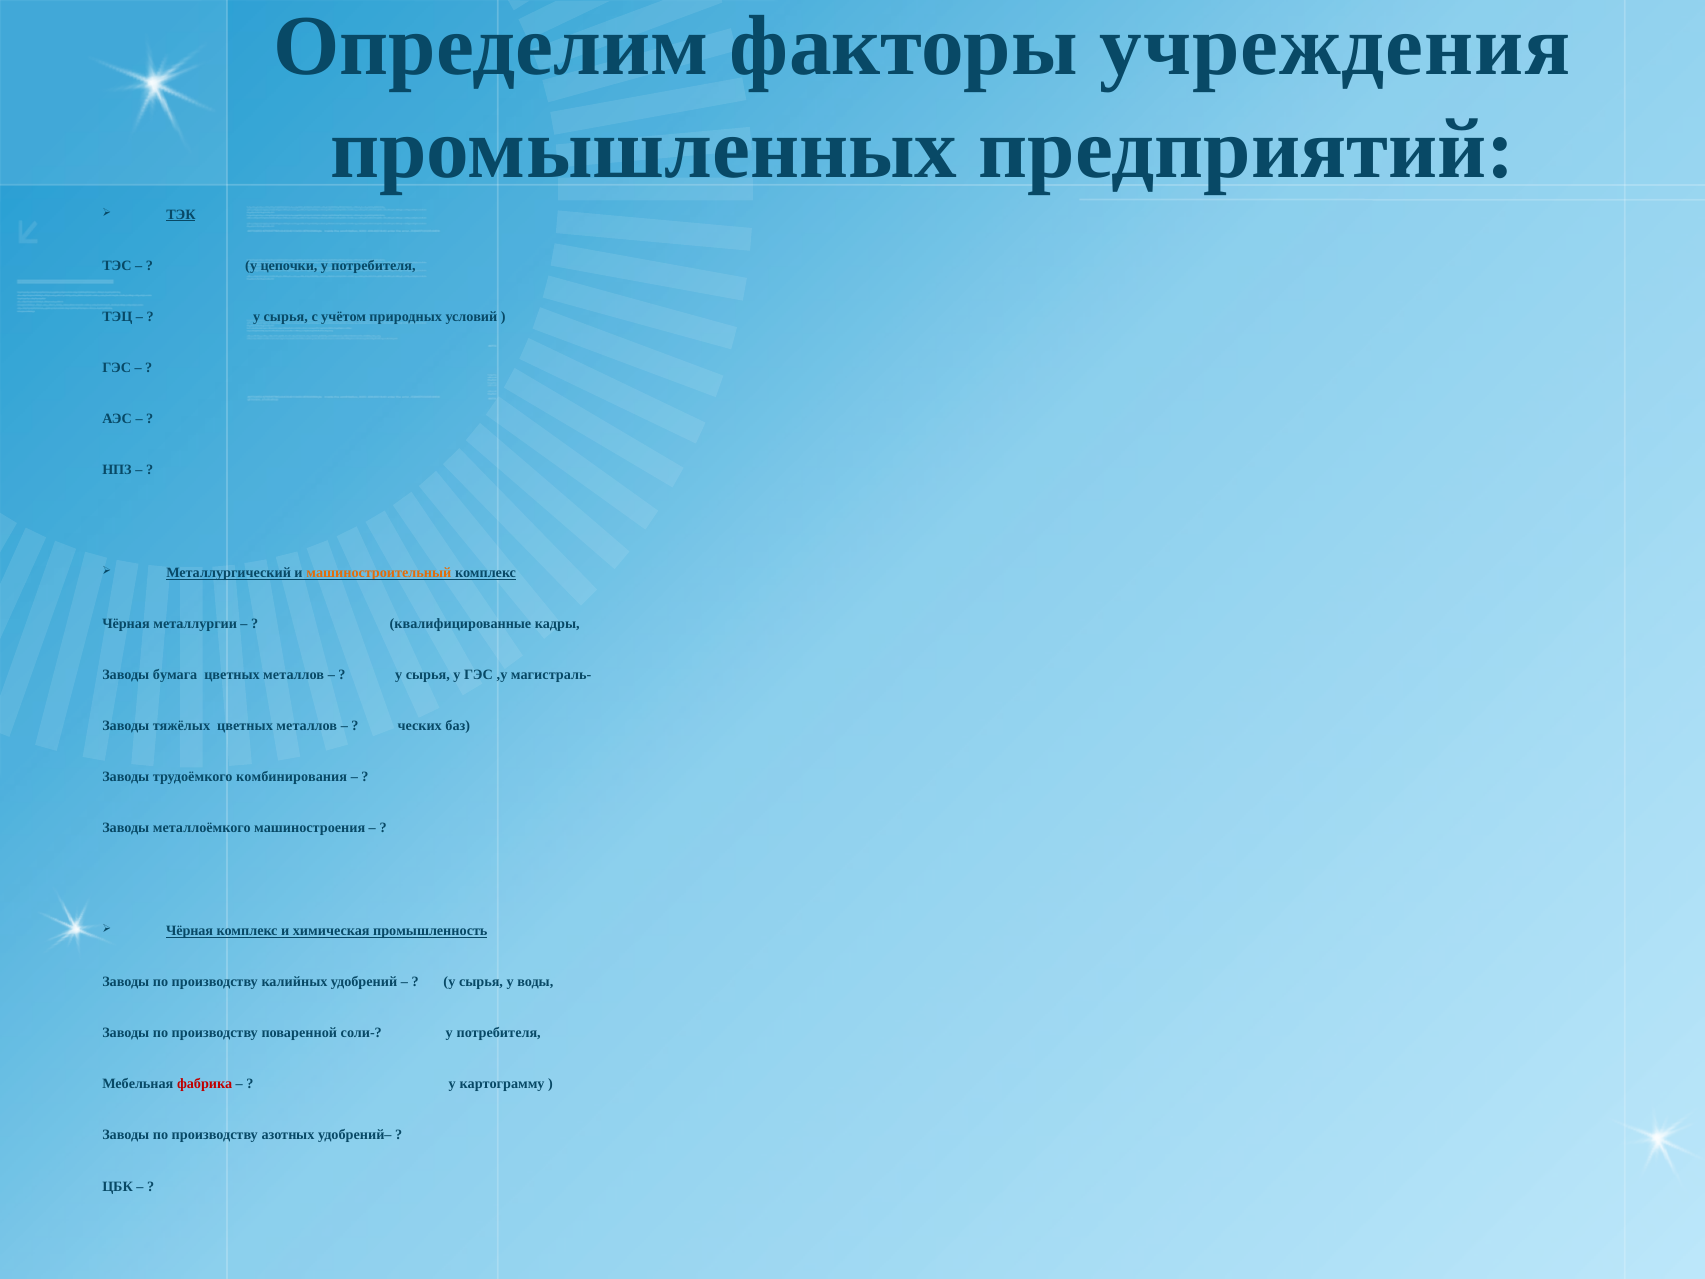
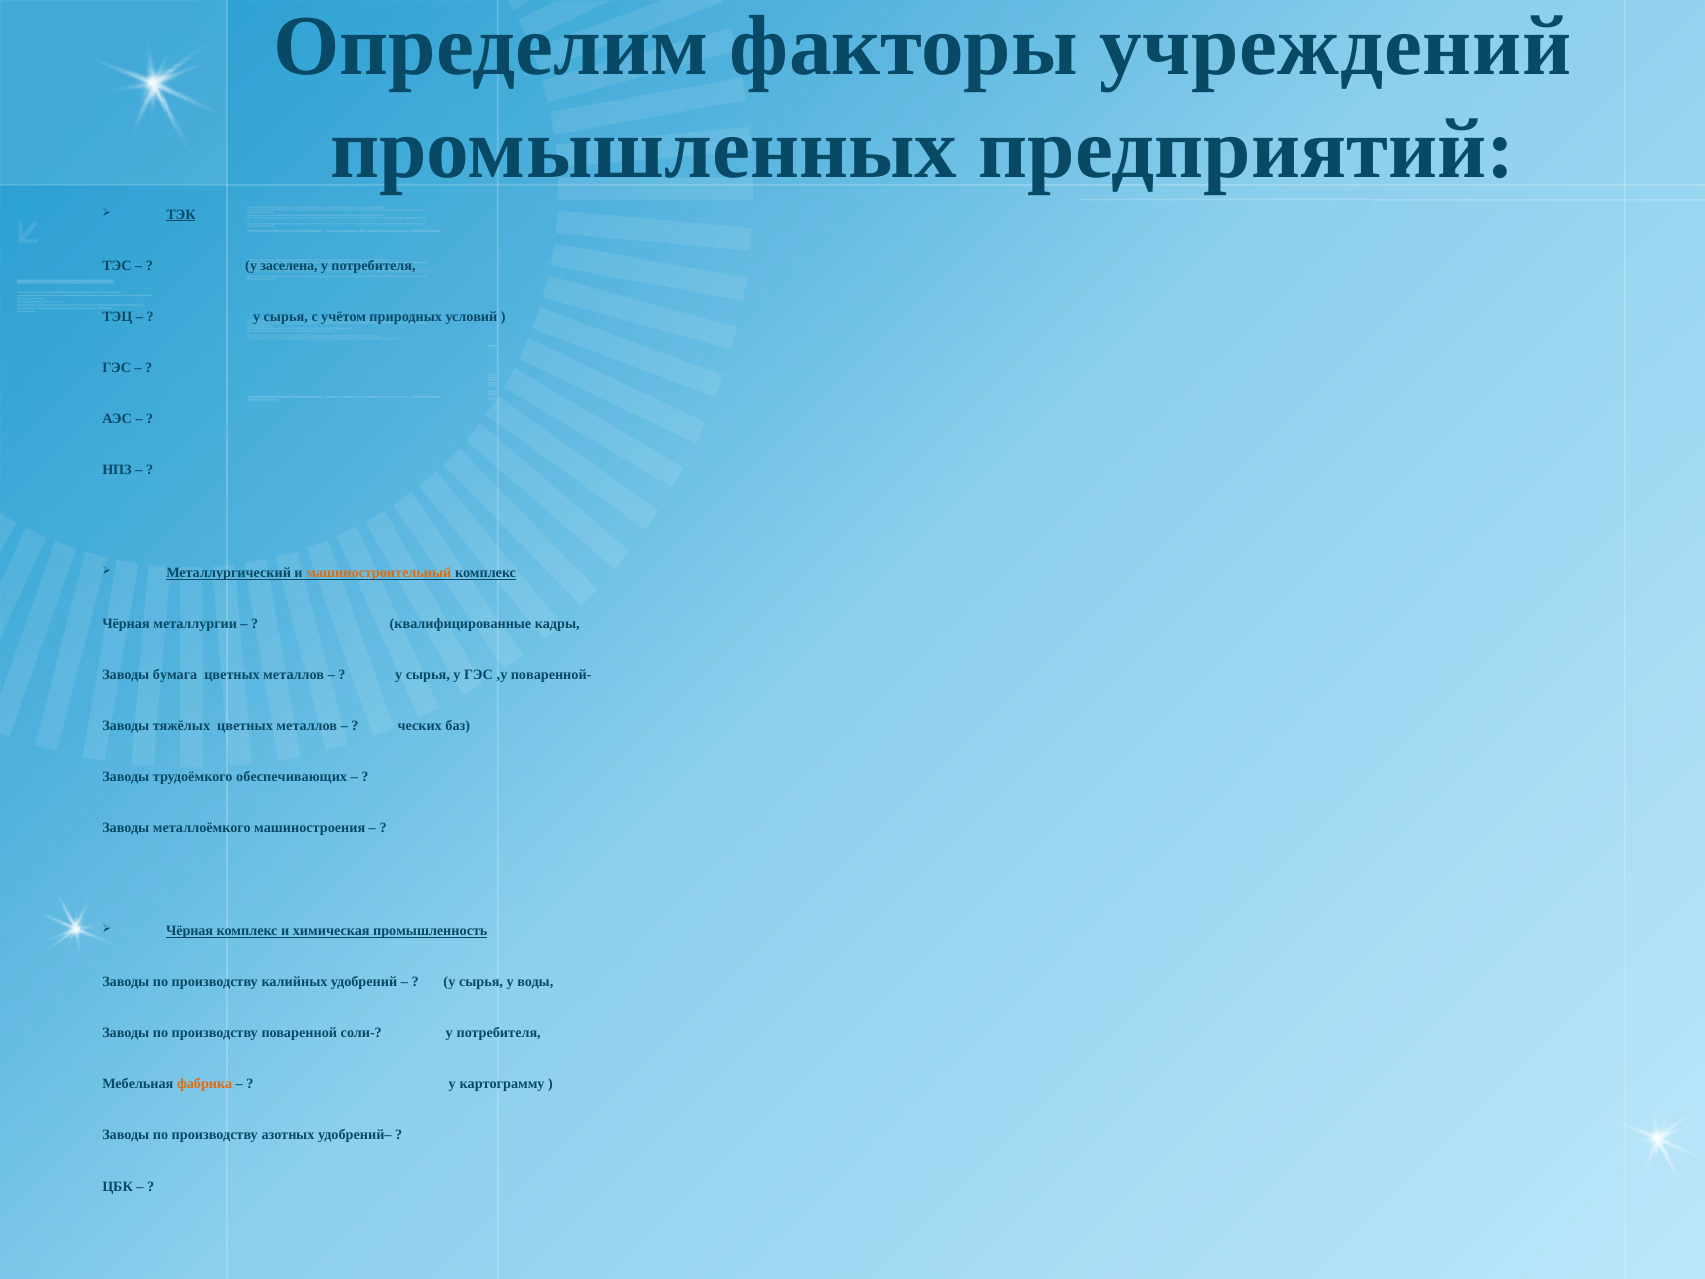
учреждения: учреждения -> учреждений (1335, 47)
цепочки: цепочки -> заселена (289, 265)
магистраль-: магистраль- -> поваренной- (551, 675)
комбинирования: комбинирования -> обеспечивающих (292, 777)
фабрика colour: red -> orange (205, 1084)
